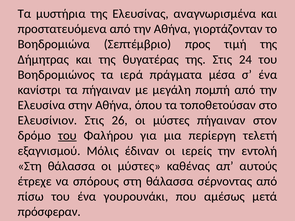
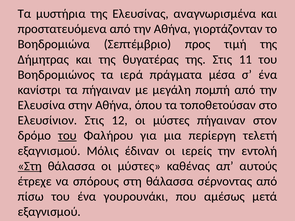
24: 24 -> 11 (245, 59)
26: 26 -> 12 (120, 120)
Στη underline: none -> present (30, 166)
πρόσφεραν: πρόσφεραν -> εξαγνισμού (49, 212)
